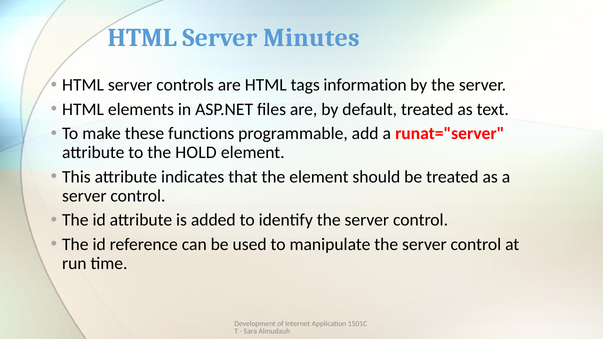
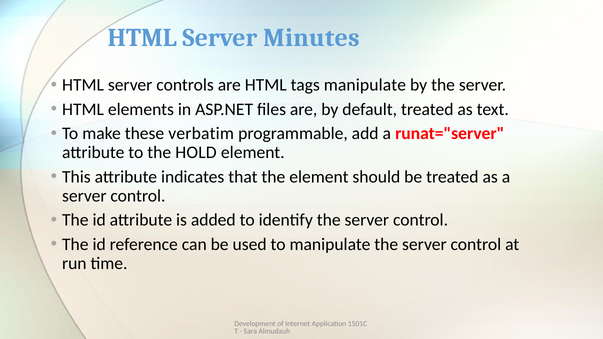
tags information: information -> manipulate (365, 85)
functions: functions -> verbatim (201, 134)
